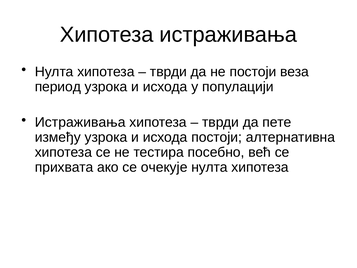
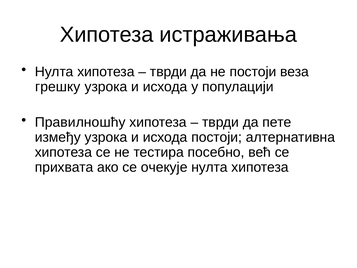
период: период -> грешку (58, 87)
Истраживања: Истраживања -> Правилношћу (80, 122)
